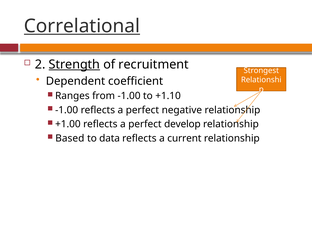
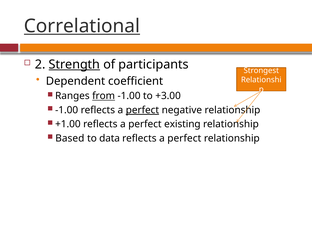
recruitment: recruitment -> participants (154, 65)
from underline: none -> present (104, 96)
+1.10: +1.10 -> +3.00 (168, 96)
perfect underline: none -> present (142, 110)
develop: develop -> existing (182, 124)
current: current -> perfect (184, 138)
